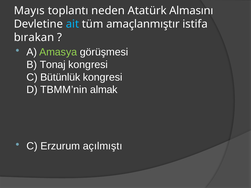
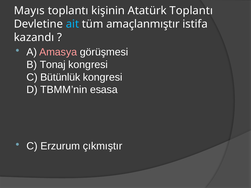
neden: neden -> kişinin (108, 11)
Atatürk Almasını: Almasını -> Toplantı (191, 11)
bırakan: bırakan -> kazandı (34, 37)
Amasya colour: light green -> pink (58, 52)
almak: almak -> esasa (104, 90)
açılmıştı: açılmıştı -> çıkmıştır (103, 146)
